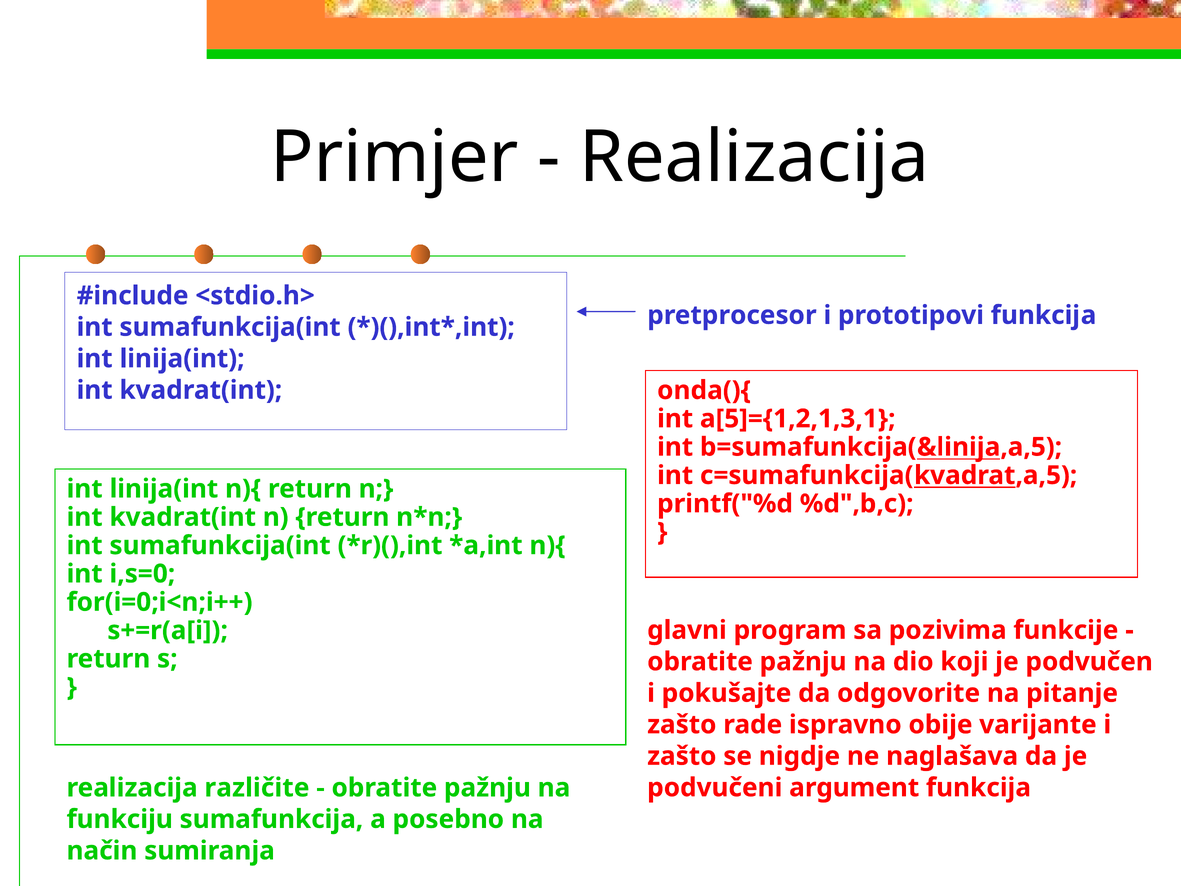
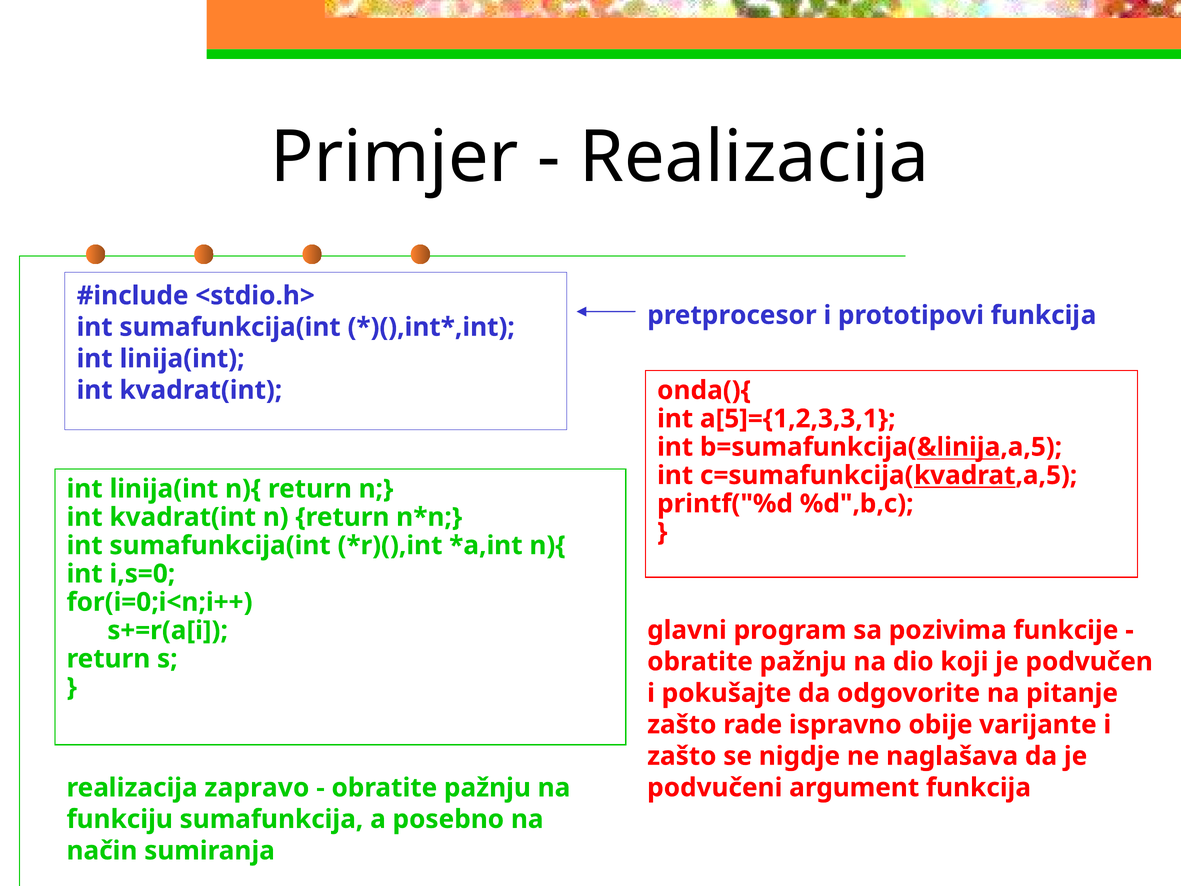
a[5]={1,2,1,3,1: a[5]={1,2,1,3,1 -> a[5]={1,2,3,3,1 (798, 419)
različite: različite -> zapravo (257, 788)
